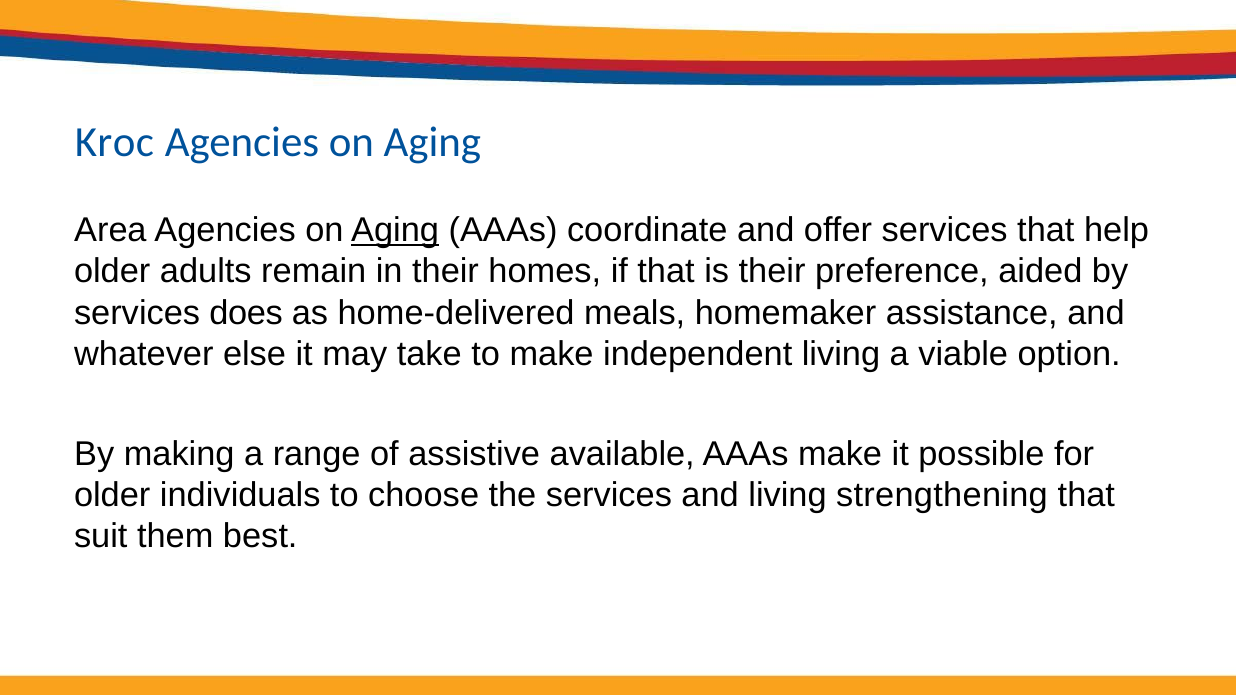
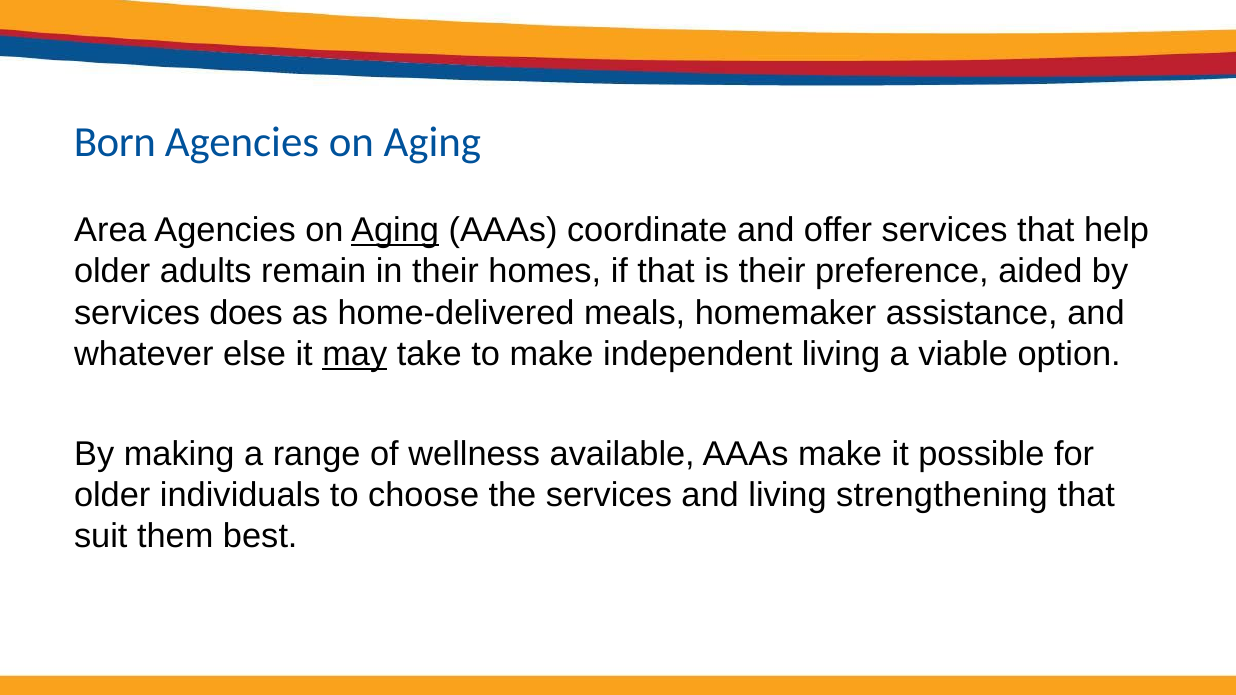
Kroc: Kroc -> Born (115, 143)
may underline: none -> present (355, 354)
assistive: assistive -> wellness (474, 454)
